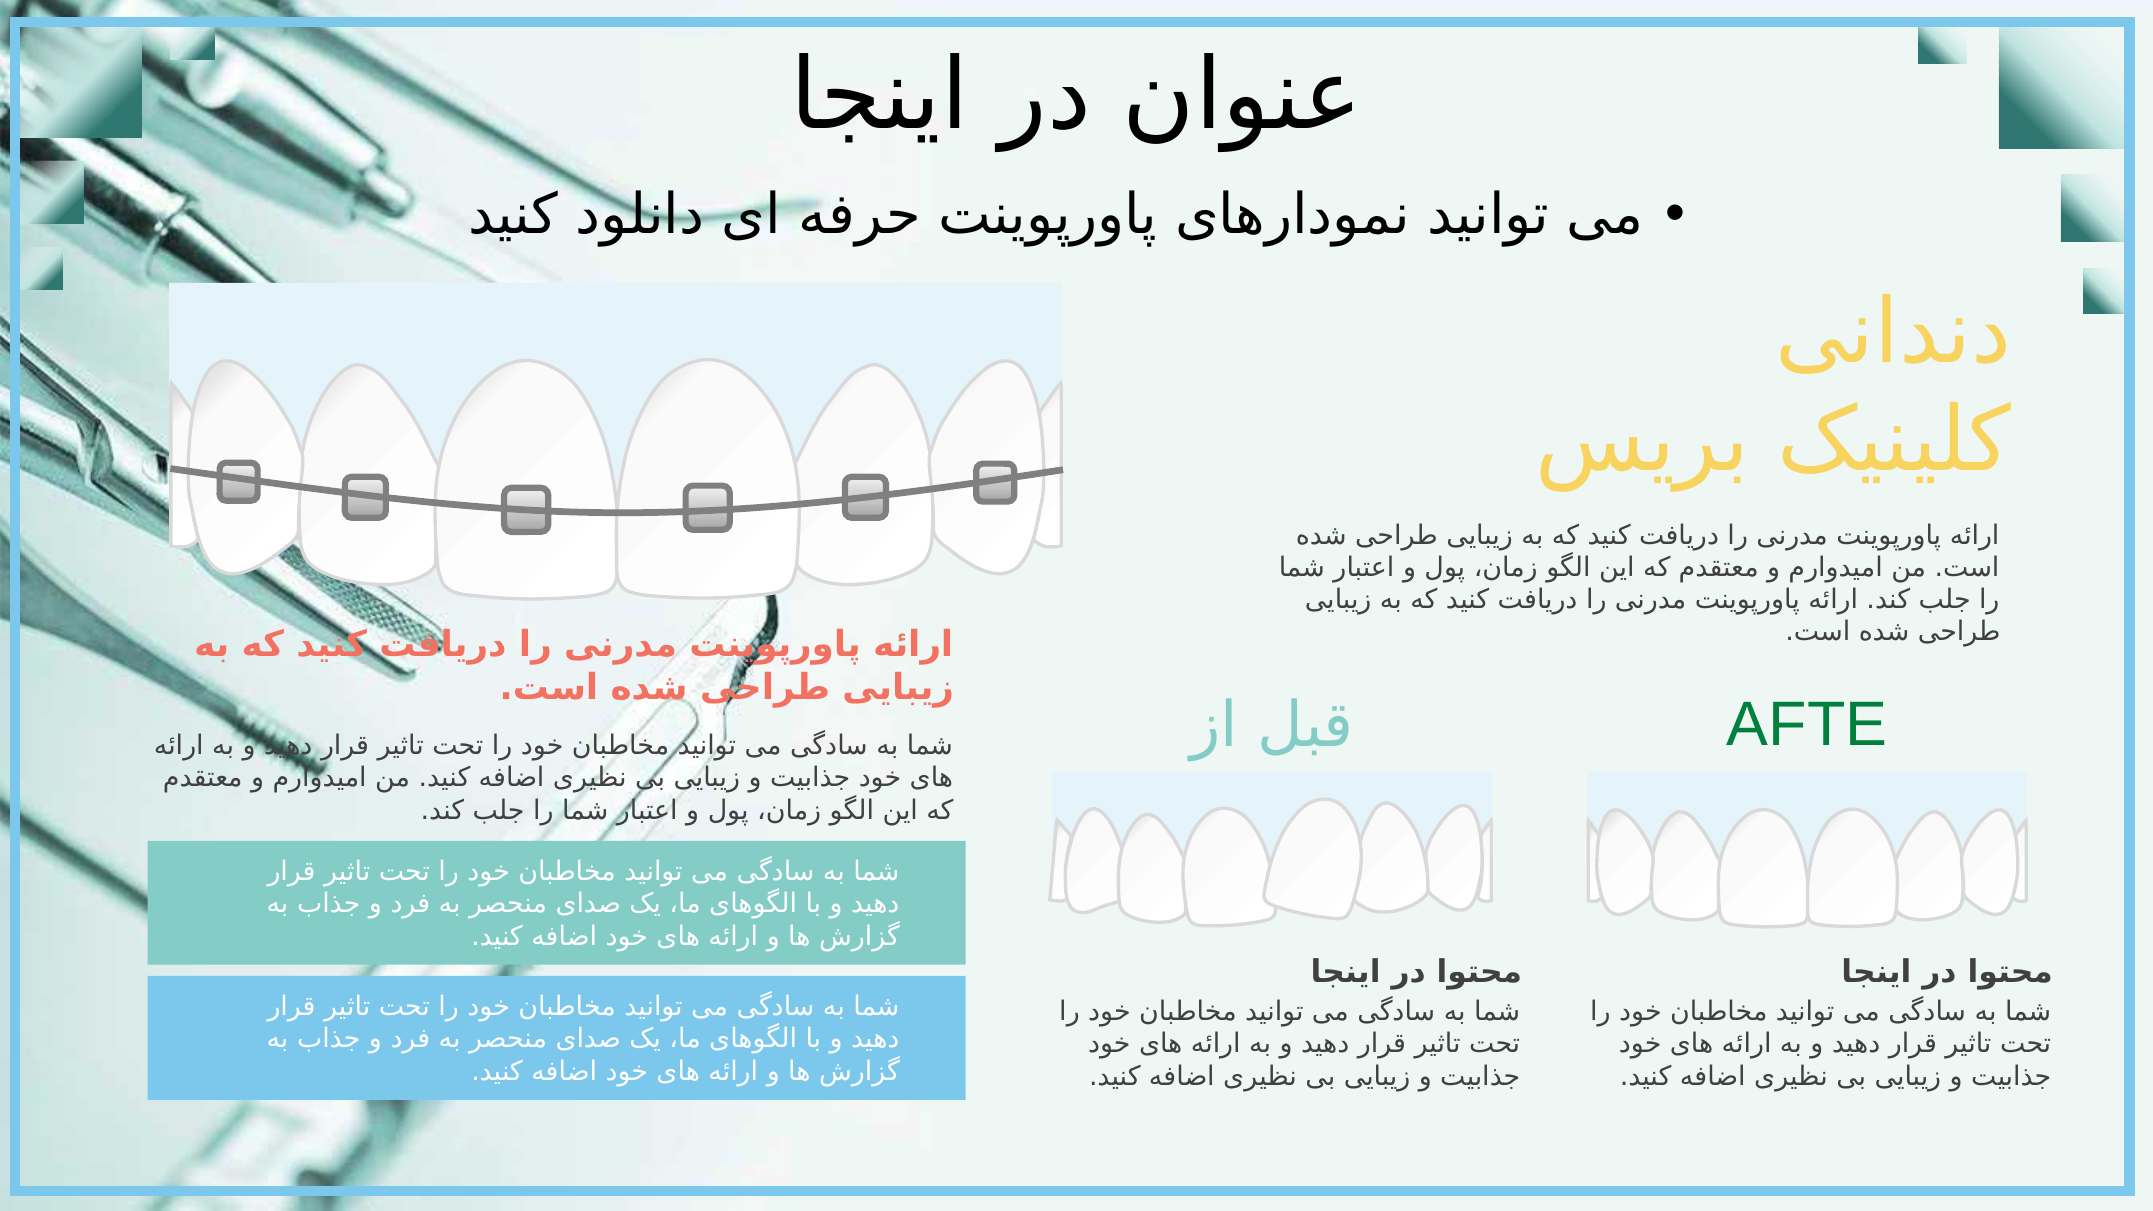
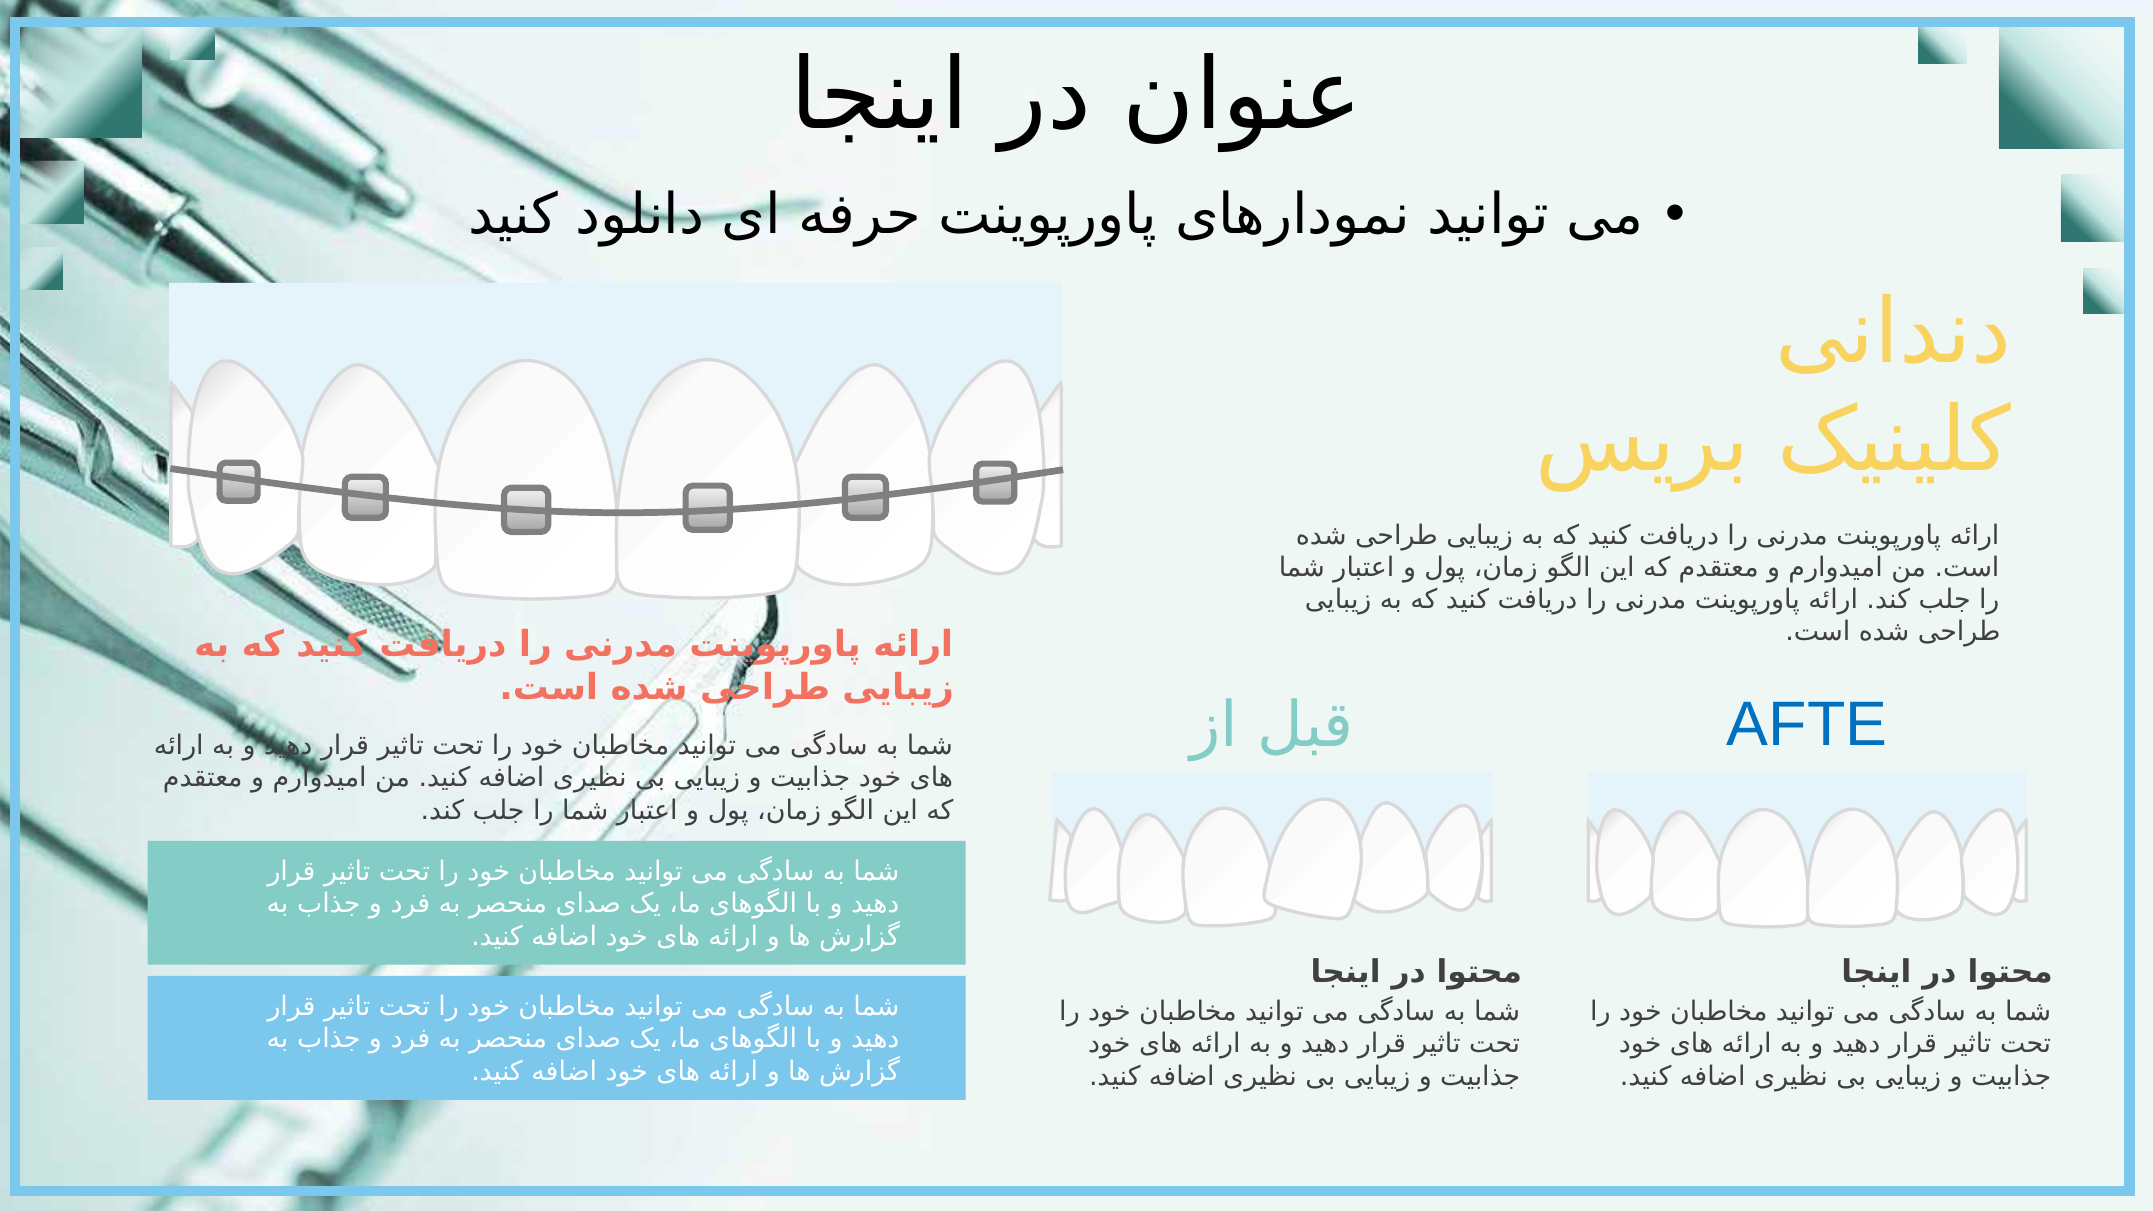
AFTE colour: green -> blue (1807, 725)
